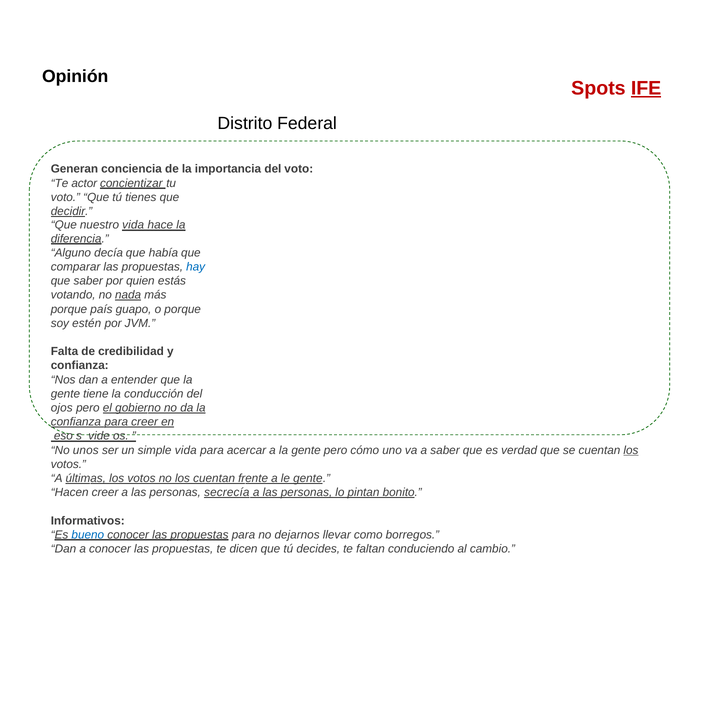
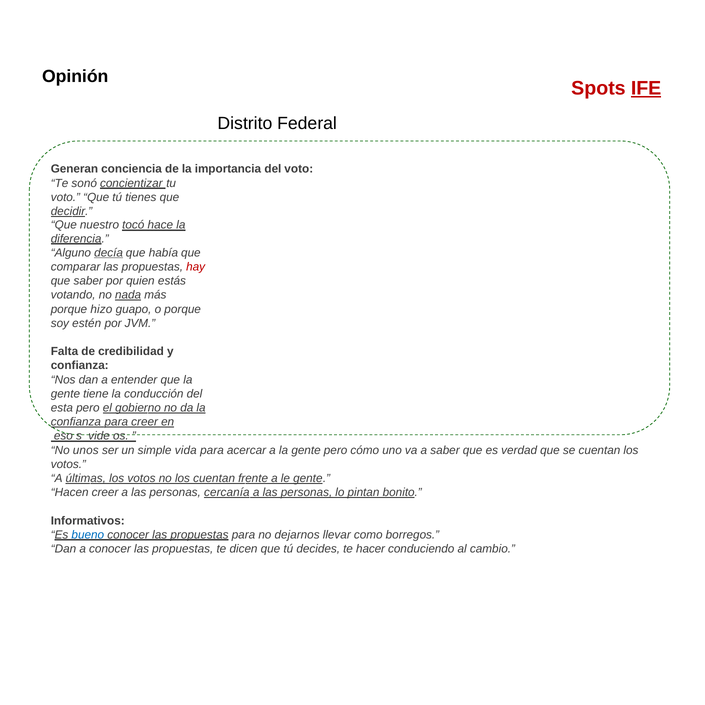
actor: actor -> sonó (84, 183)
nuestro vida: vida -> tocó (133, 225)
decía underline: none -> present (109, 253)
hay colour: blue -> red (196, 267)
país: país -> hizo (101, 309)
ojos: ojos -> esta (62, 408)
los underline: present -> none (631, 450)
secrecía: secrecía -> cercanía (227, 492)
faltan: faltan -> hacer (371, 549)
